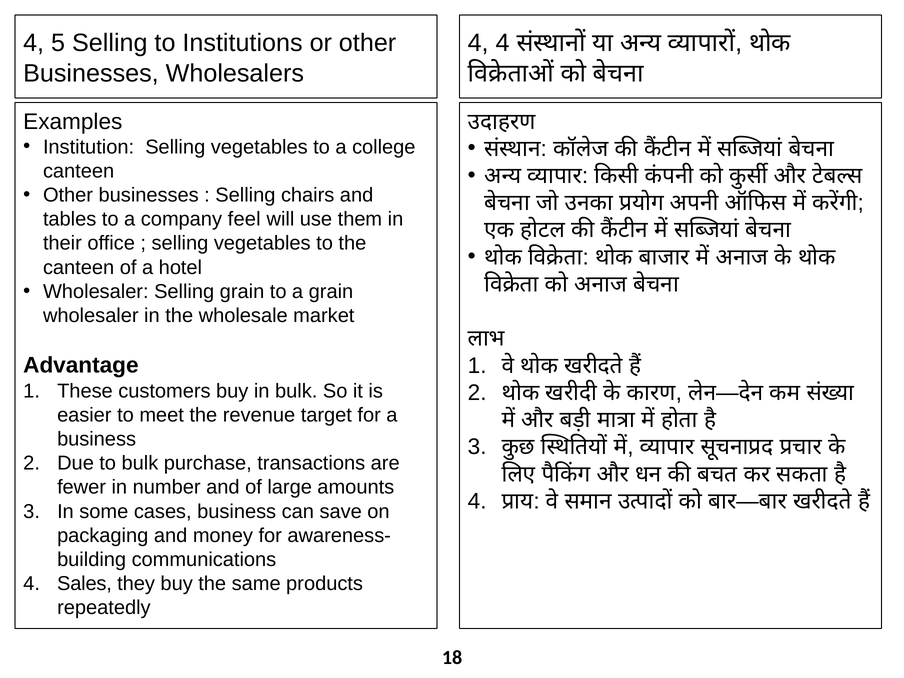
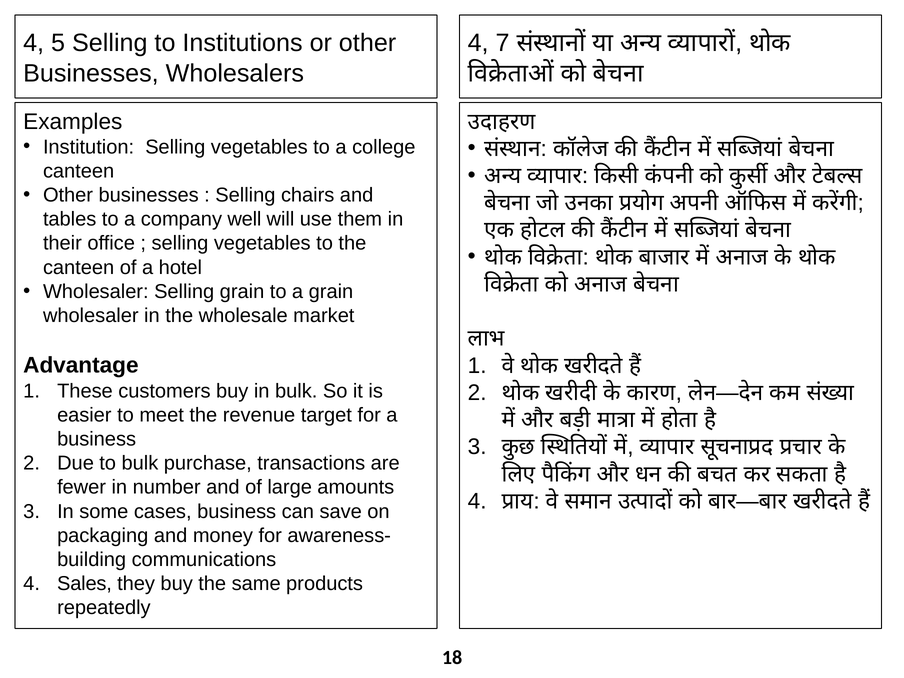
4 4: 4 -> 7 (503, 43)
feel: feel -> well (244, 219)
